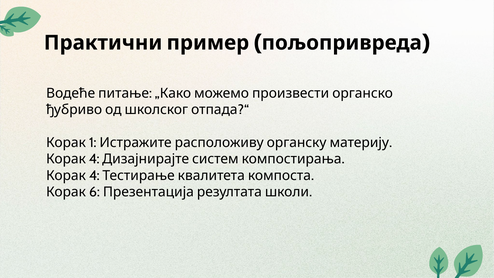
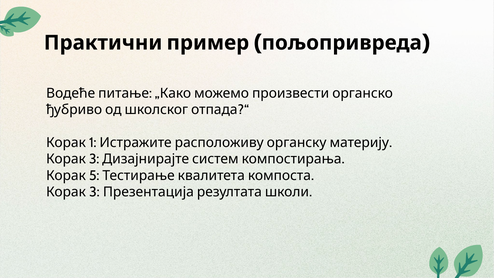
4: 4 -> 3 (94, 159)
4: 4 -> 5 (94, 175)
6: 6 -> 3 (94, 192)
